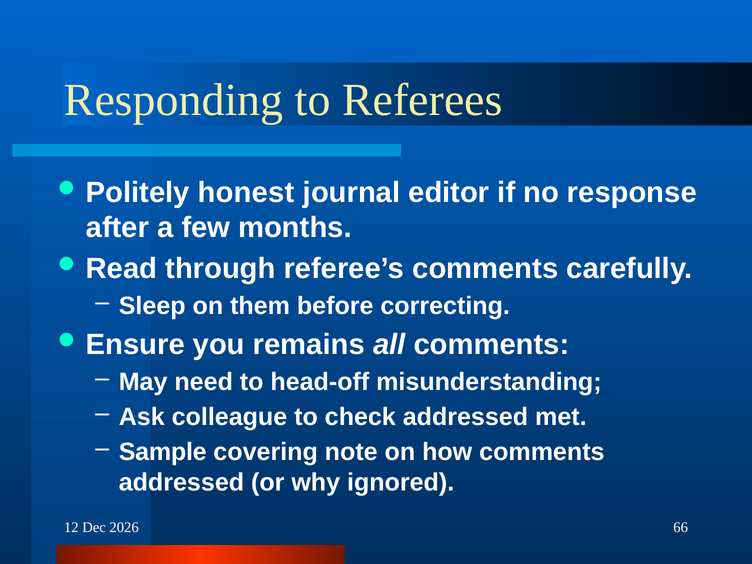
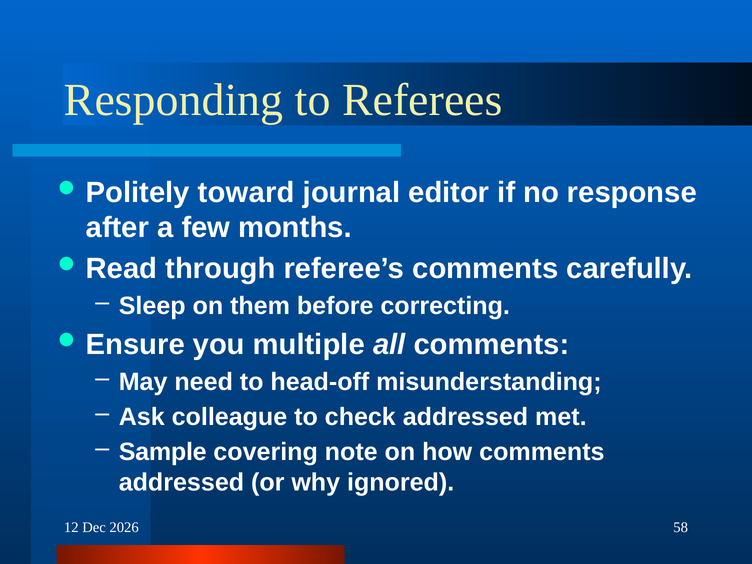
honest: honest -> toward (246, 193)
remains: remains -> multiple (309, 345)
66: 66 -> 58 (681, 527)
